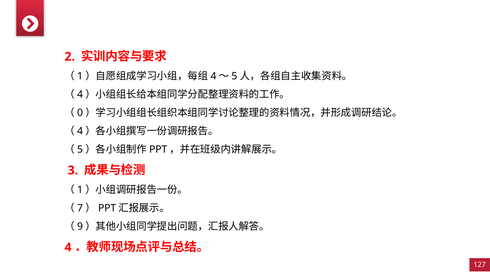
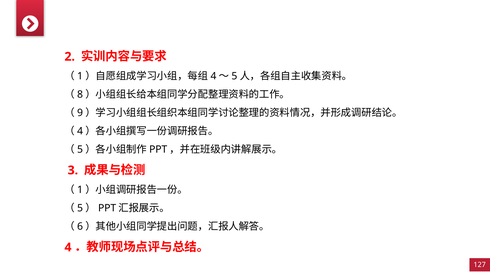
4: 4 -> 8 (80, 95)
0: 0 -> 9 (80, 113)
7: 7 -> 5 (80, 208)
9: 9 -> 6 (80, 227)
